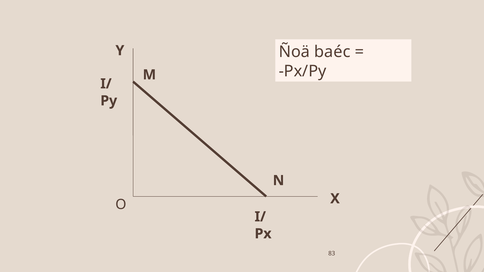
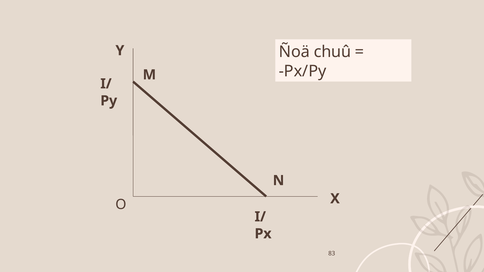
baéc: baéc -> chuû (332, 52)
